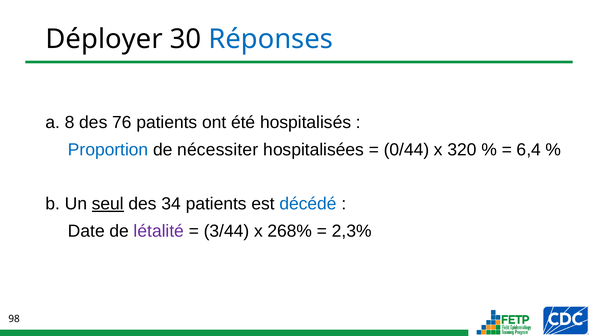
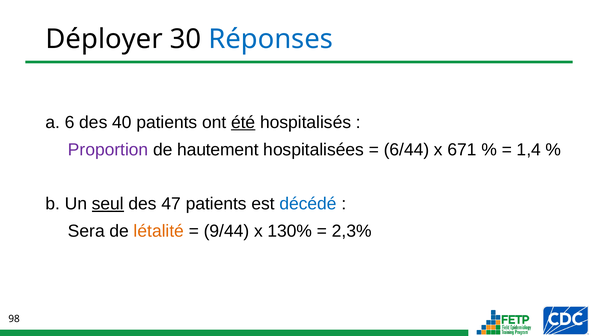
8: 8 -> 6 (70, 123)
76: 76 -> 40 (122, 123)
été underline: none -> present (243, 123)
Proportion colour: blue -> purple (108, 150)
nécessiter: nécessiter -> hautement (218, 150)
0/44: 0/44 -> 6/44 (406, 150)
320: 320 -> 671 (462, 150)
6,4: 6,4 -> 1,4 (529, 150)
34: 34 -> 47 (171, 204)
Date: Date -> Sera (86, 231)
létalité colour: purple -> orange (159, 231)
3/44: 3/44 -> 9/44 (226, 231)
268%: 268% -> 130% (290, 231)
